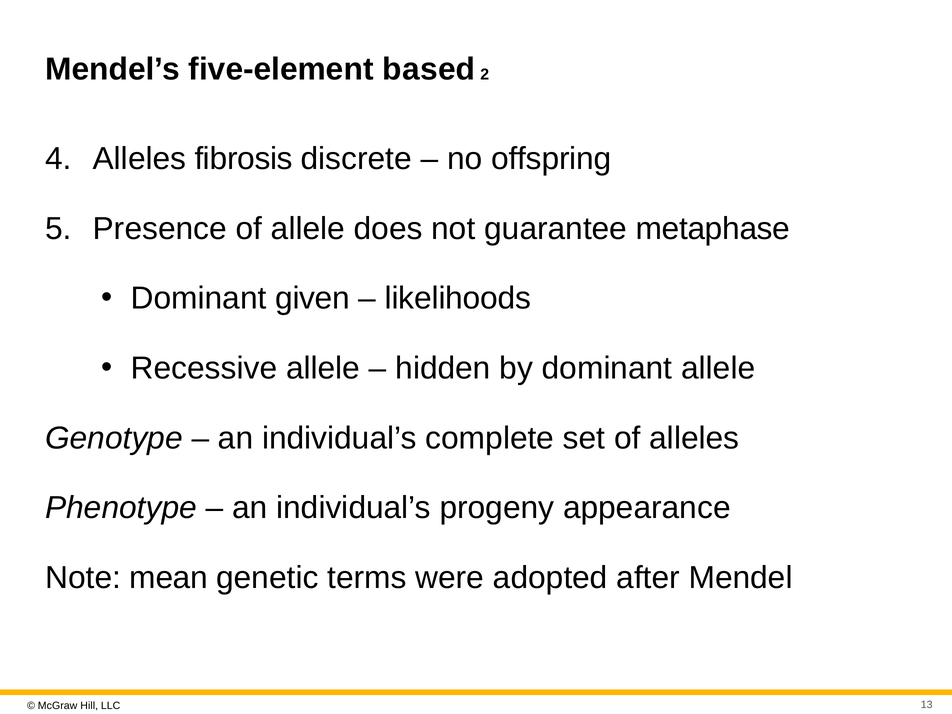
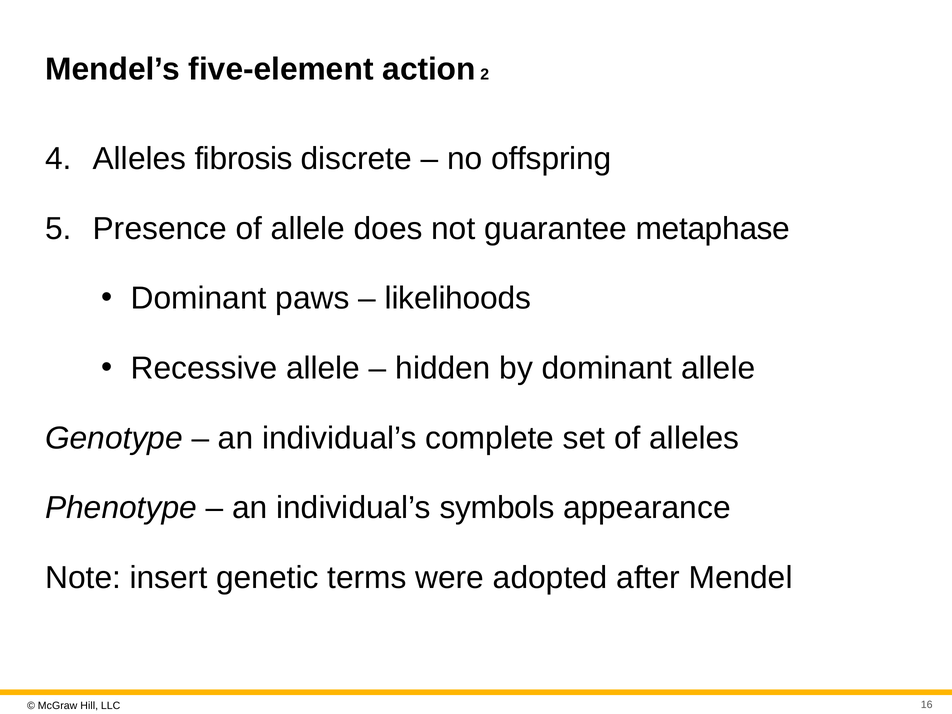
based: based -> action (429, 69)
given: given -> paws (312, 299)
progeny: progeny -> symbols (497, 508)
mean: mean -> insert (169, 578)
13: 13 -> 16 (927, 705)
